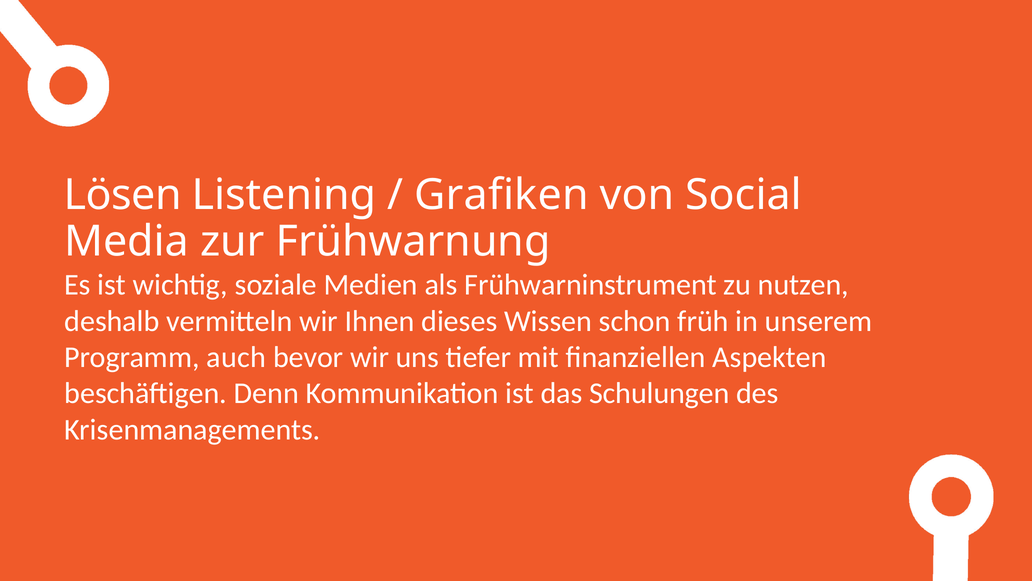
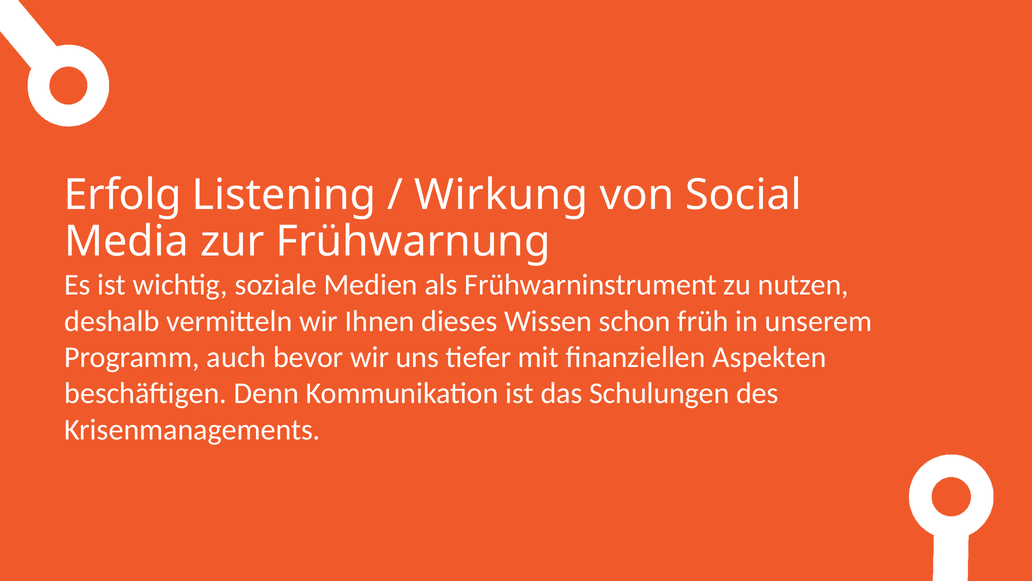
Lösen: Lösen -> Erfolg (123, 195)
Grafiken: Grafiken -> Wirkung (501, 195)
